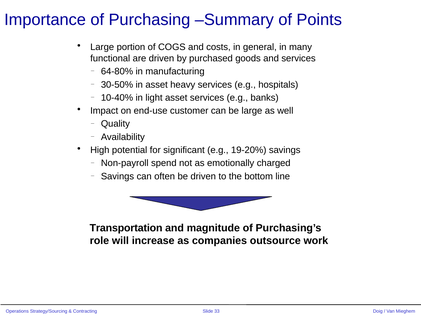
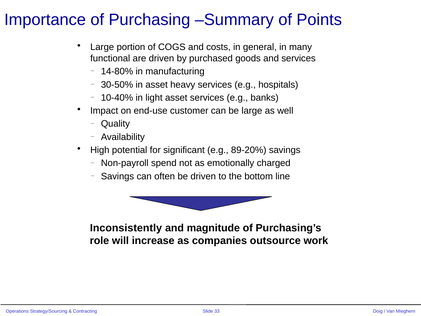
64-80%: 64-80% -> 14-80% (117, 71)
19-20%: 19-20% -> 89-20% (249, 150)
Transportation: Transportation -> Inconsistently (126, 228)
